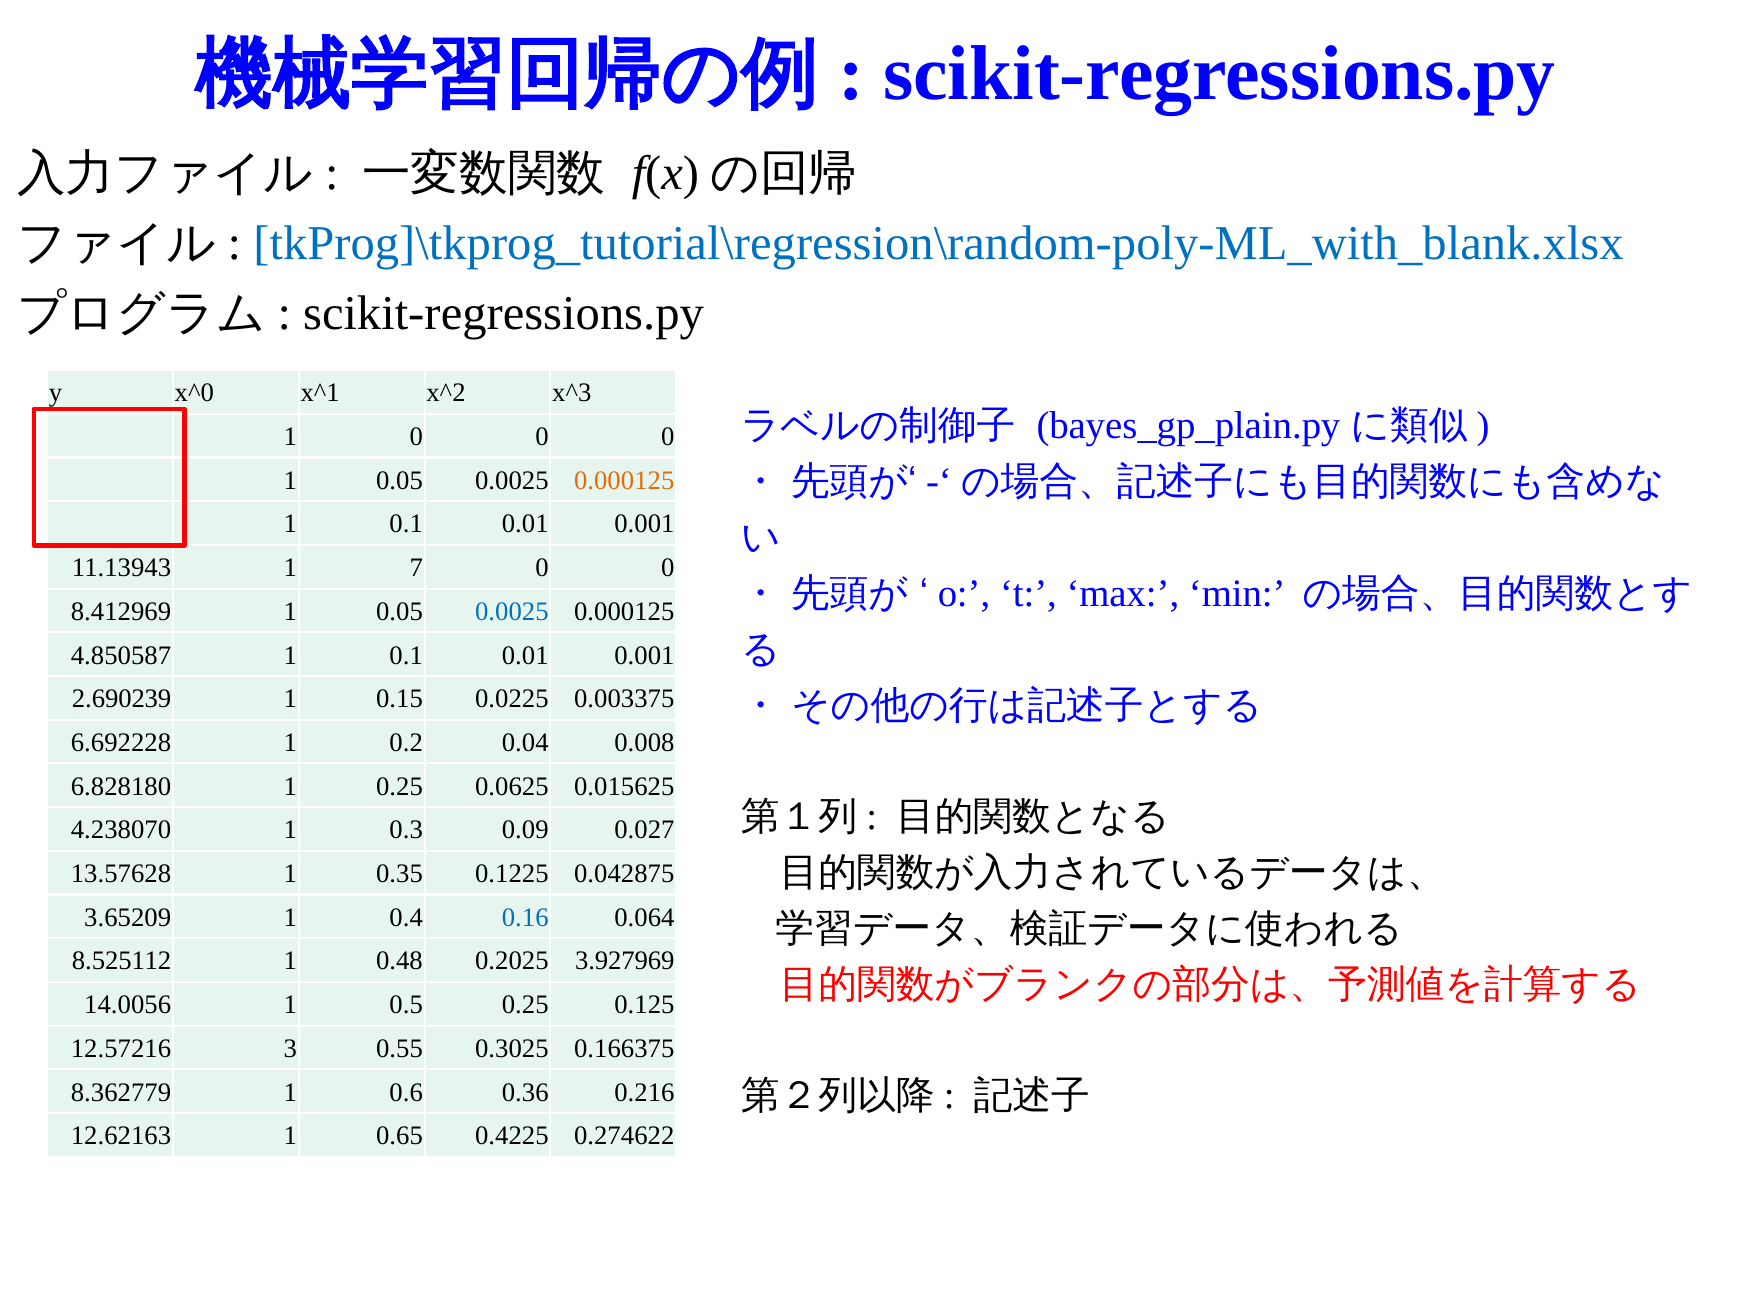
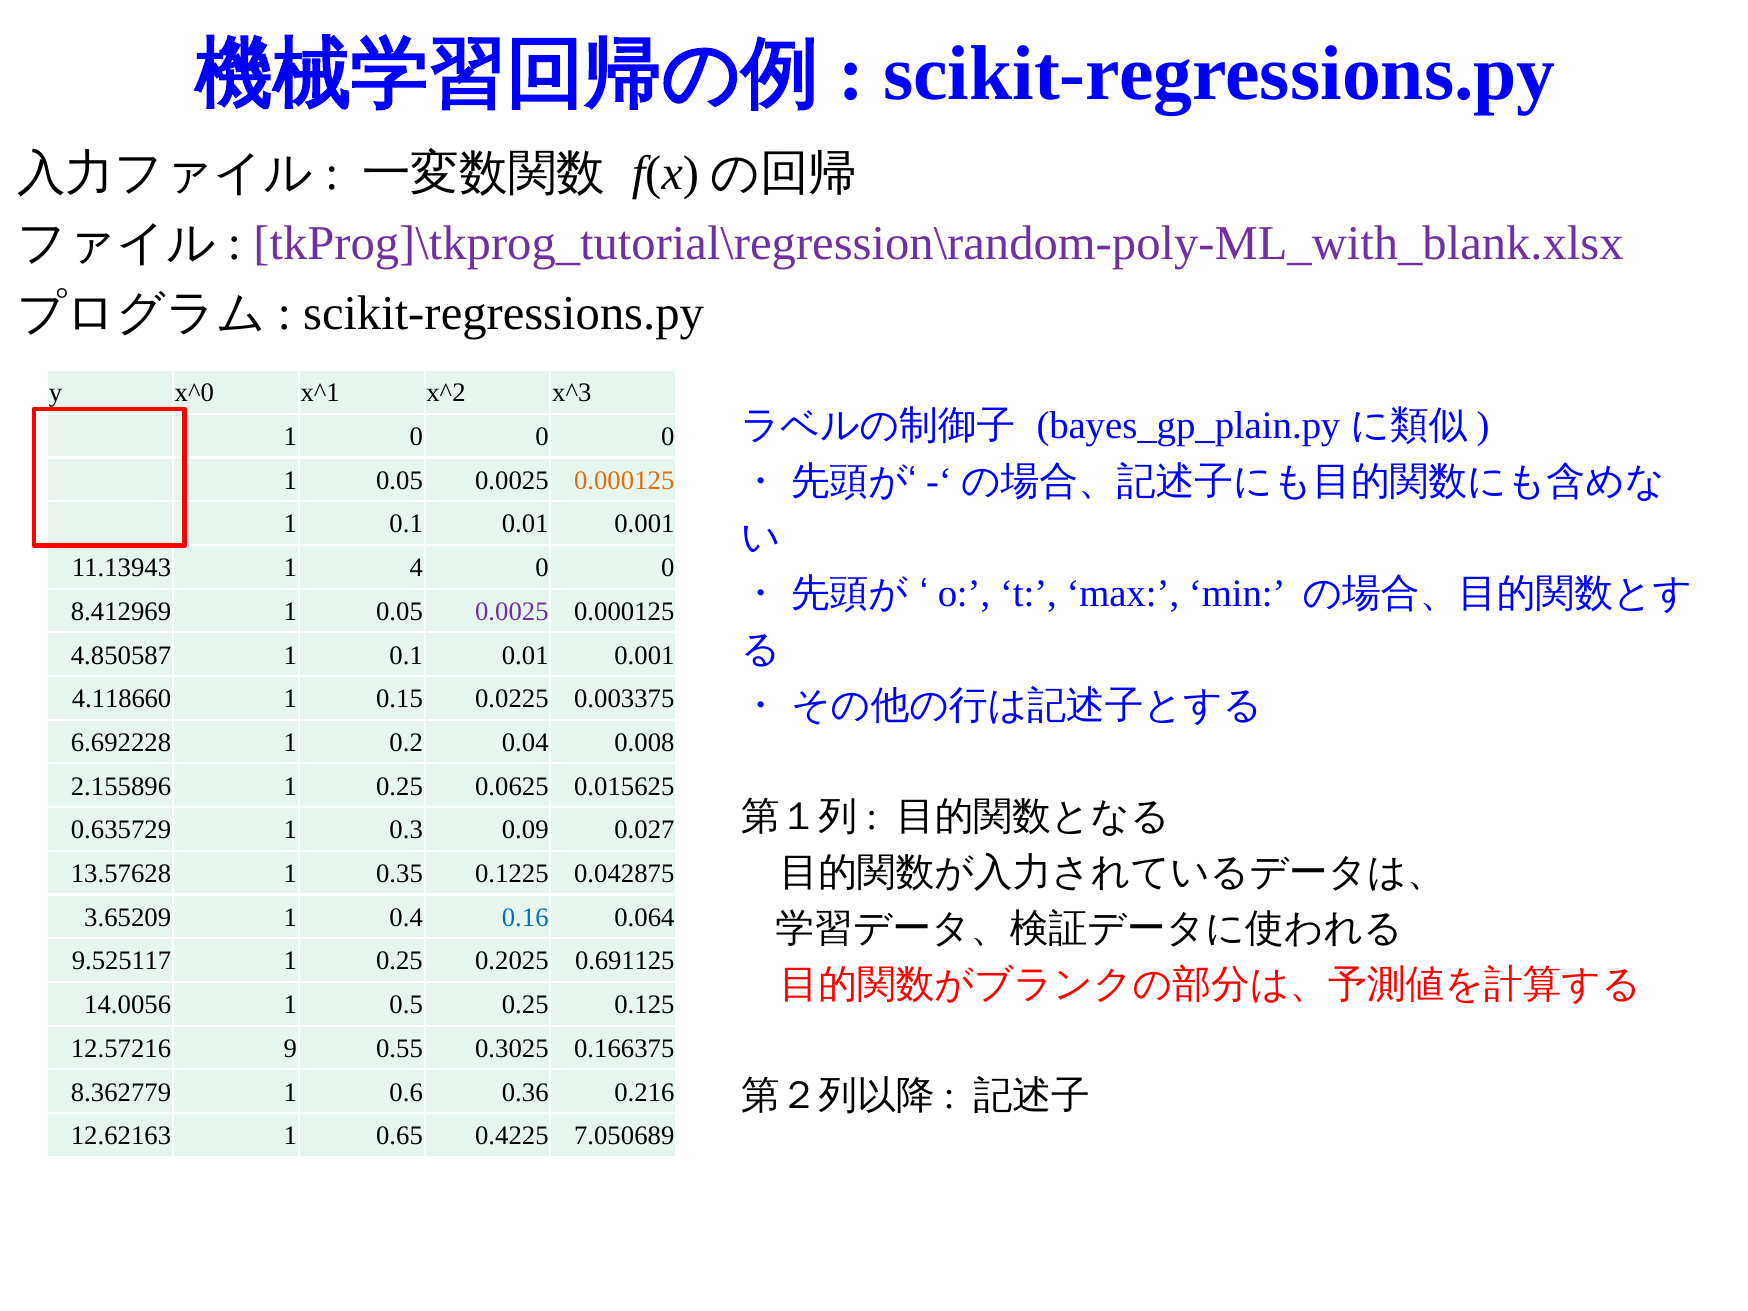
tkProg]\tkprog_tutorial\regression\random-poly-ML_with_blank.xlsx colour: blue -> purple (938, 244)
7: 7 -> 4 (416, 568)
0.0025 colour: blue -> purple (512, 612)
2.690239: 2.690239 -> 4.118660 (122, 699)
6.828180: 6.828180 -> 2.155896 (121, 786)
4.238070: 4.238070 -> 0.635729 (121, 830)
8.525112: 8.525112 -> 9.525117 (122, 961)
0.48: 0.48 -> 0.25 (399, 961)
3.927969: 3.927969 -> 0.691125 (625, 961)
3: 3 -> 9 (290, 1049)
0.274622: 0.274622 -> 7.050689 (624, 1136)
